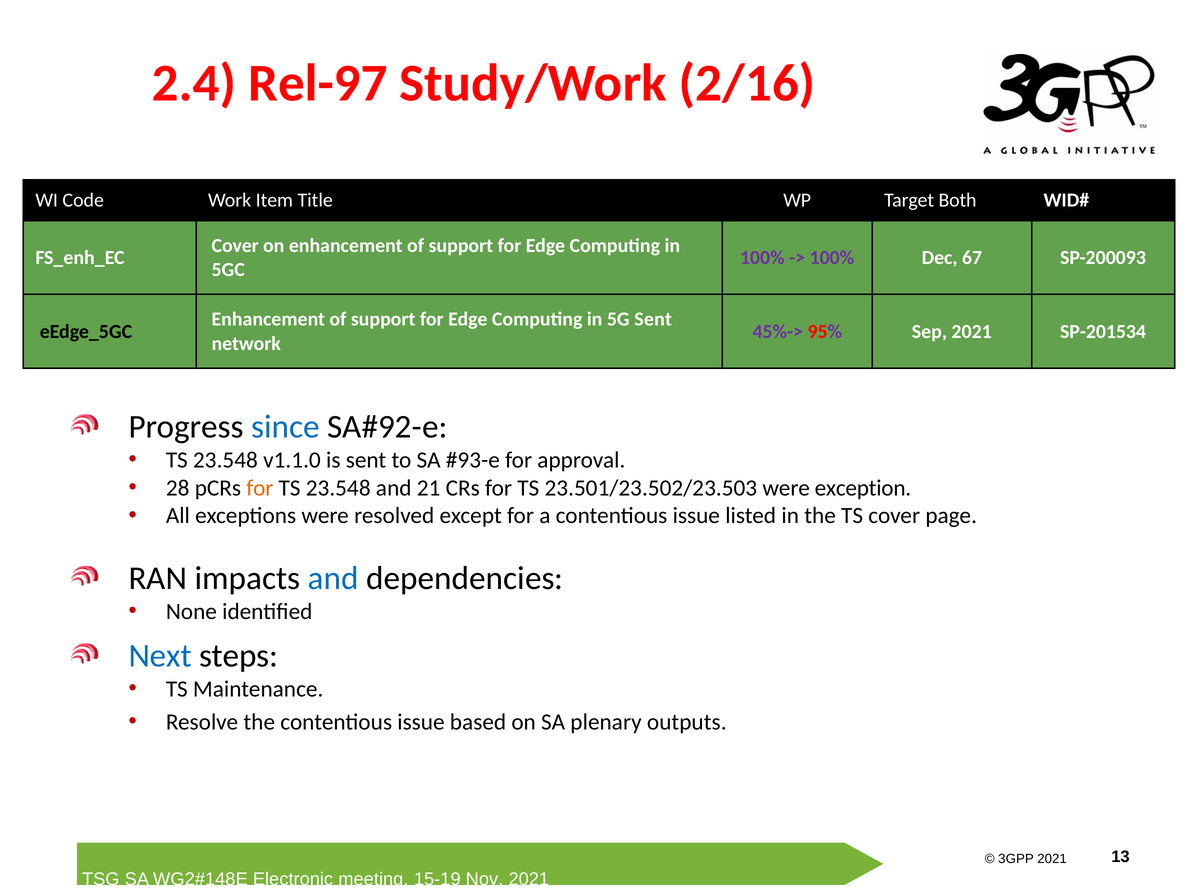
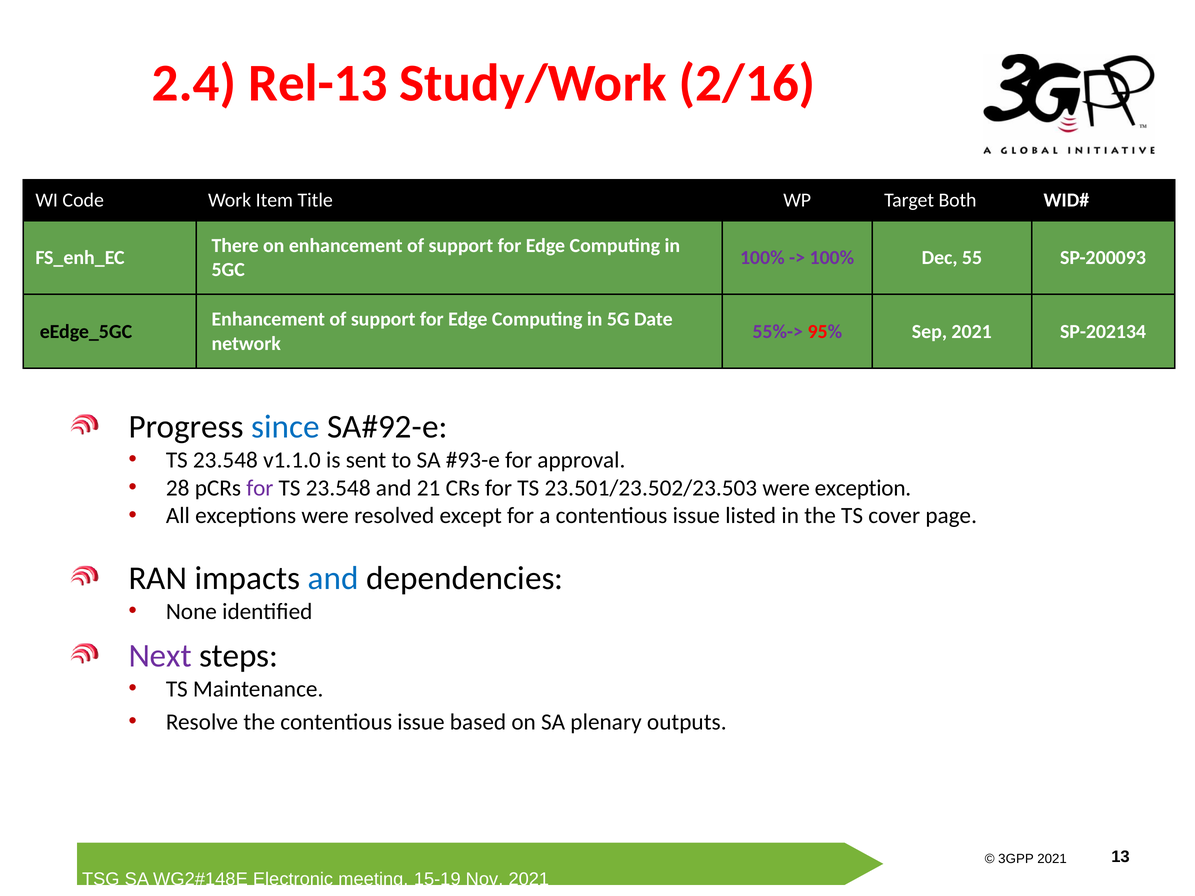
Rel-97: Rel-97 -> Rel-13 (318, 83)
Cover: Cover -> There (235, 246)
67: 67 -> 55 (972, 258)
5G Sent: Sent -> Date (653, 320)
45%->: 45%-> -> 55%-> (778, 332)
SP-201534: SP-201534 -> SP-202134 (1103, 332)
for colour: orange -> purple (260, 488)
Next colour: blue -> purple (160, 656)
